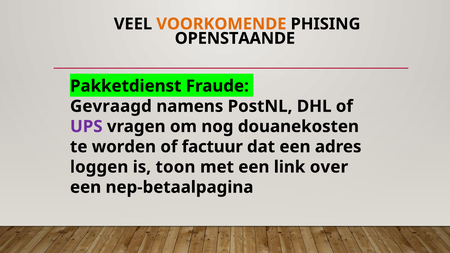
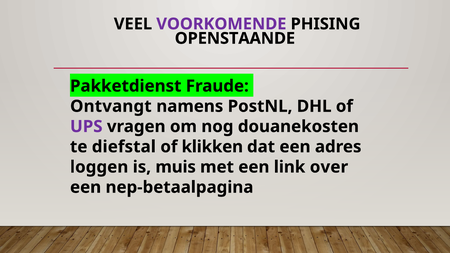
VOORKOMENDE colour: orange -> purple (221, 24)
Gevraagd: Gevraagd -> Ontvangt (111, 106)
worden: worden -> diefstal (124, 147)
factuur: factuur -> klikken (212, 147)
toon: toon -> muis (176, 167)
